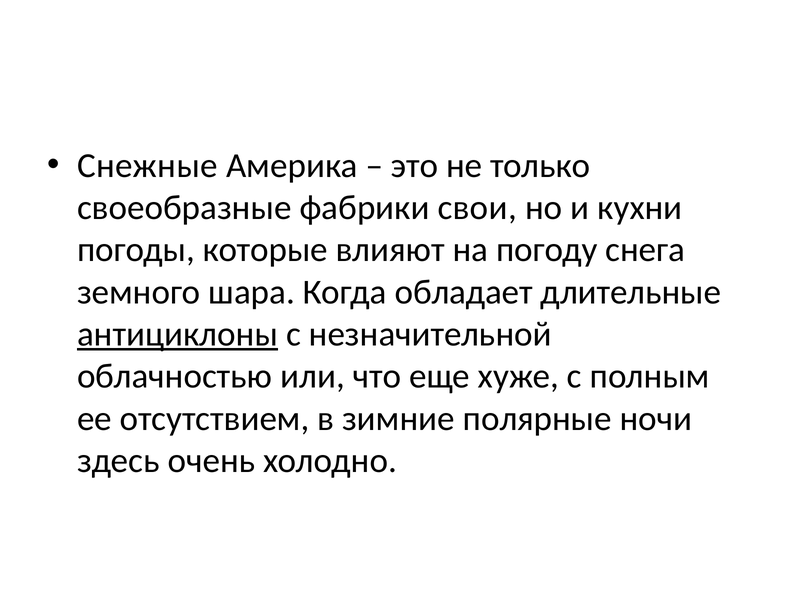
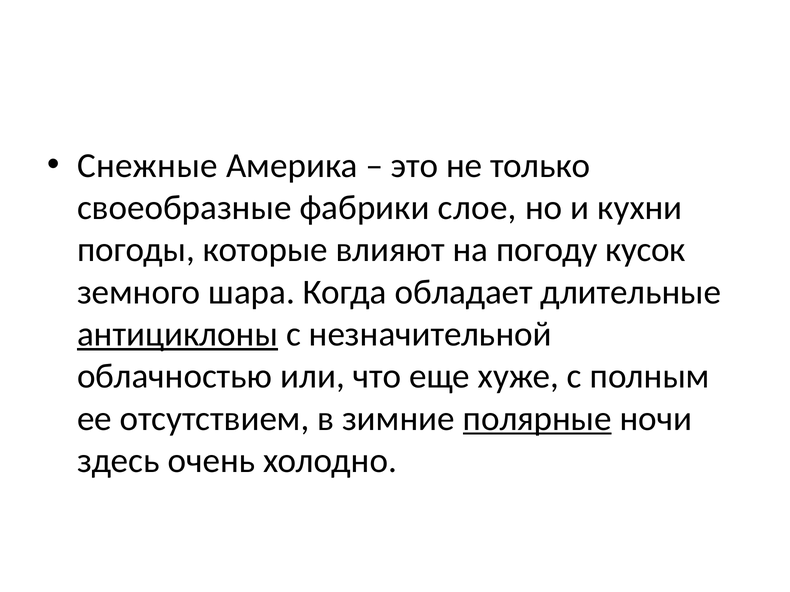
свои: свои -> слое (477, 208)
снега: снега -> кусок (645, 250)
полярные underline: none -> present (537, 419)
